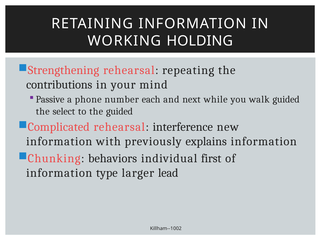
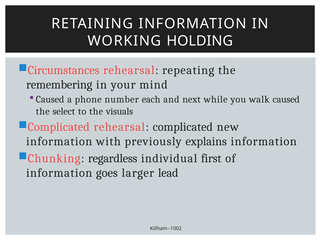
Strengthening: Strengthening -> Circumstances (64, 70)
contributions: contributions -> remembering (59, 84)
Passive: Passive -> Caused (50, 99)
walk guided: guided -> caused (286, 99)
the guided: guided -> visuals (119, 111)
rehearsal interference: interference -> complicated (183, 127)
behaviors: behaviors -> regardless (113, 158)
type: type -> goes (107, 173)
